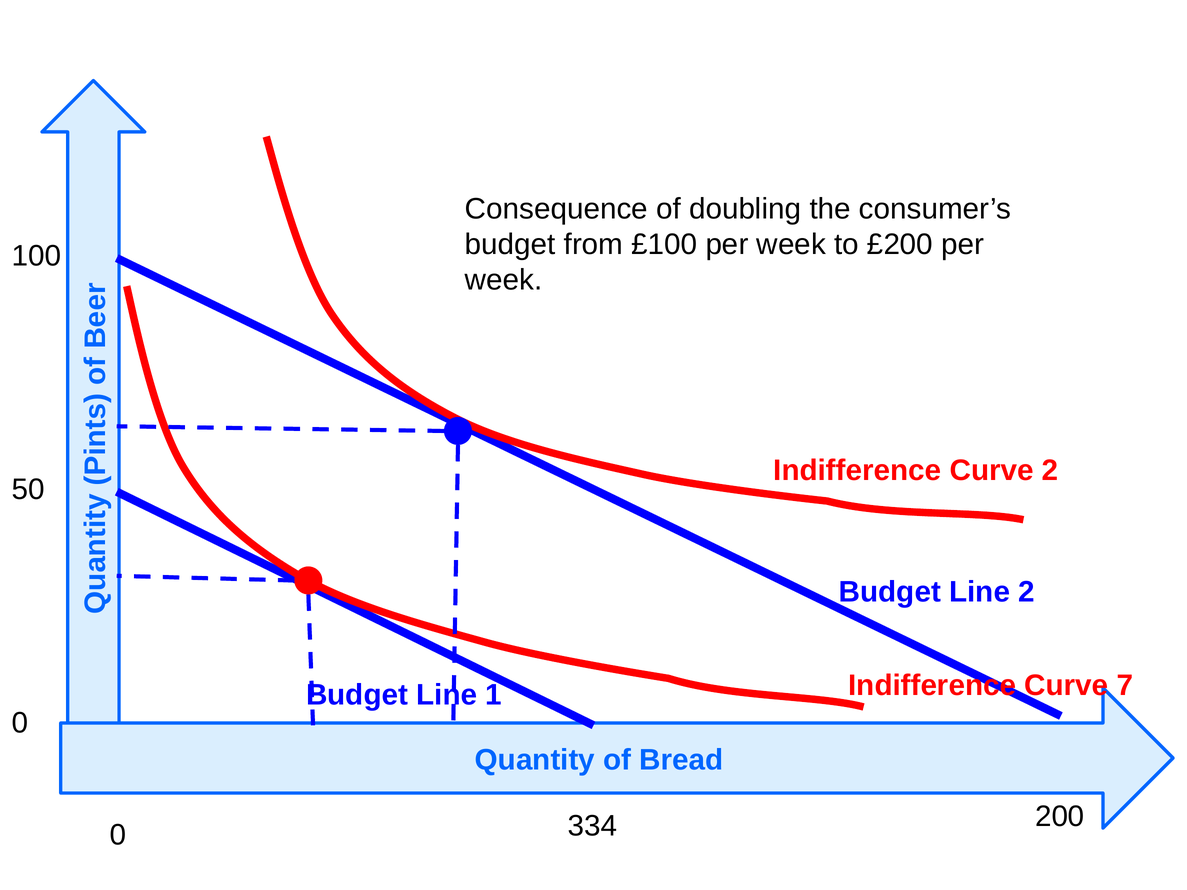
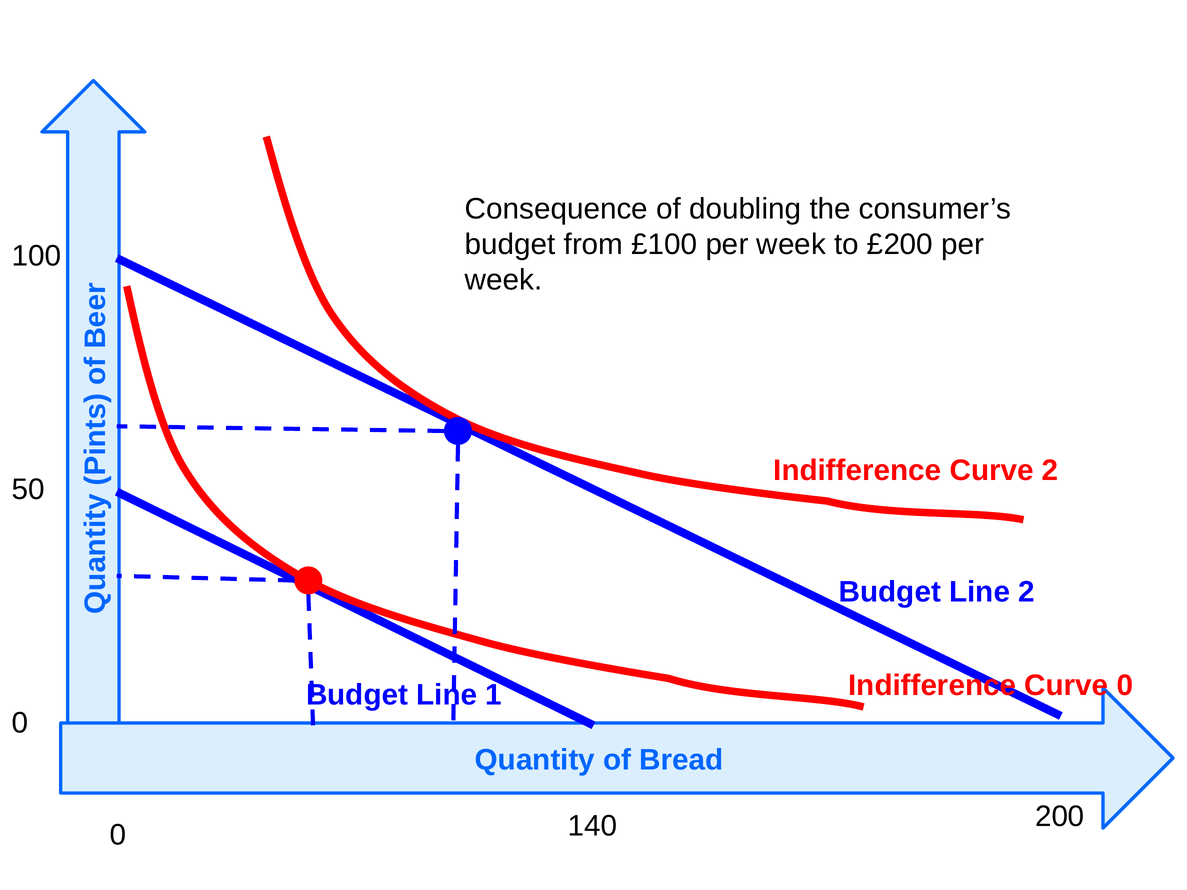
Curve 7: 7 -> 0 (1125, 686)
334: 334 -> 140 (592, 826)
